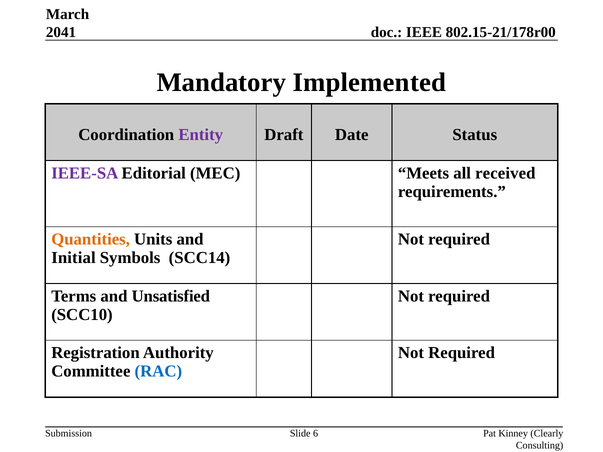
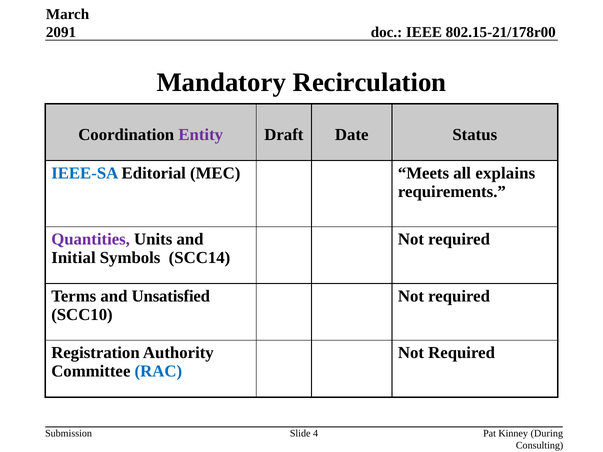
2041: 2041 -> 2091 (61, 32)
Implemented: Implemented -> Recirculation (370, 82)
IEEE-SA colour: purple -> blue (85, 173)
received: received -> explains (505, 173)
Quantities colour: orange -> purple (91, 239)
6: 6 -> 4 (316, 434)
Clearly: Clearly -> During (547, 434)
